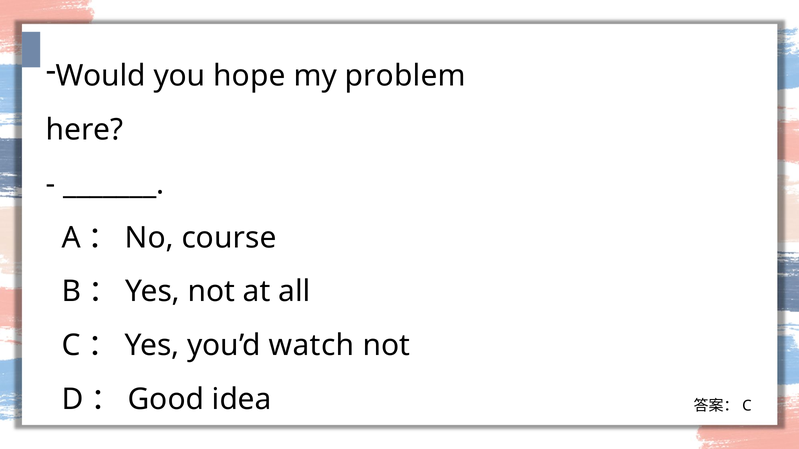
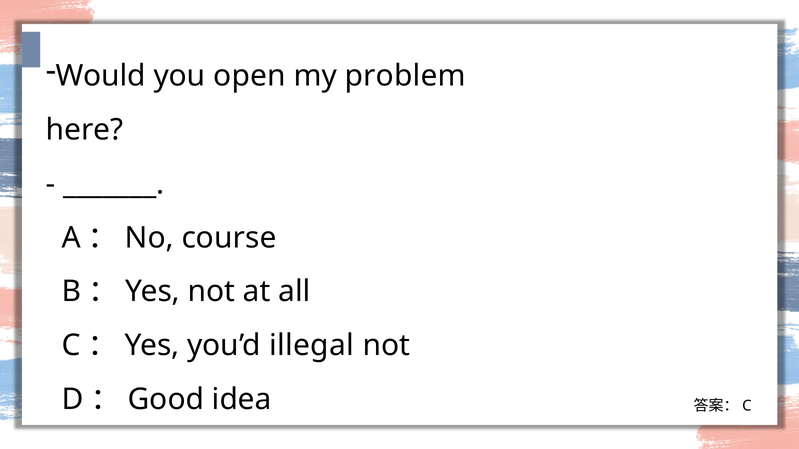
hope: hope -> open (250, 76)
watch: watch -> illegal (312, 346)
